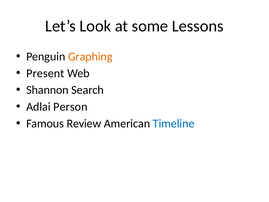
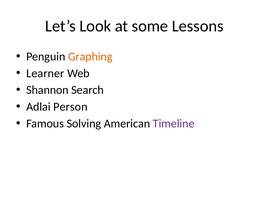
Present: Present -> Learner (45, 73)
Review: Review -> Solving (84, 123)
Timeline colour: blue -> purple (174, 123)
